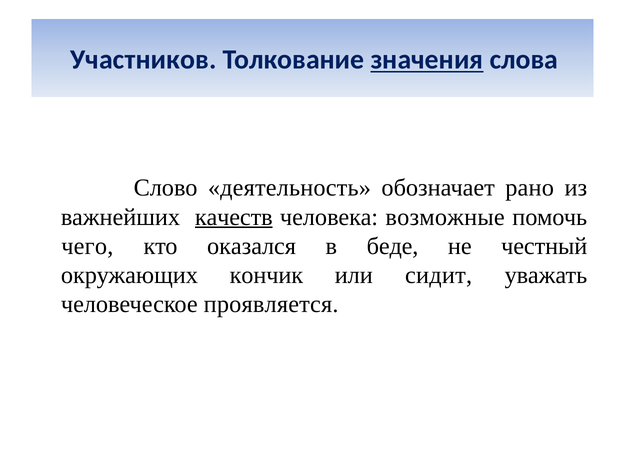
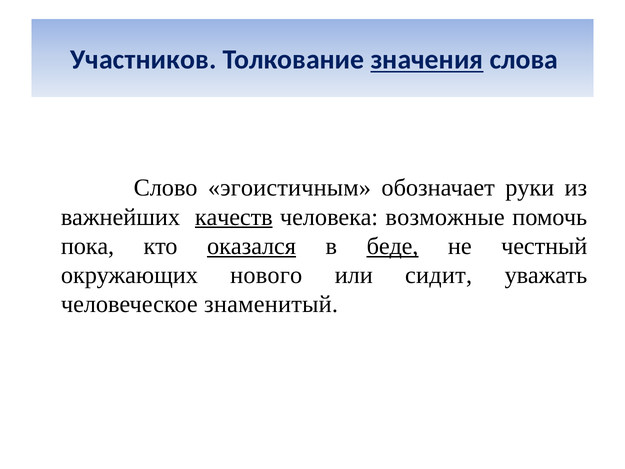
деятельность: деятельность -> эгоистичным (289, 188)
рано: рано -> руки (530, 188)
чего: чего -> пока (88, 246)
оказался underline: none -> present (252, 246)
беде underline: none -> present (393, 246)
кончик: кончик -> нового (266, 275)
проявляется: проявляется -> знаменитый (271, 304)
